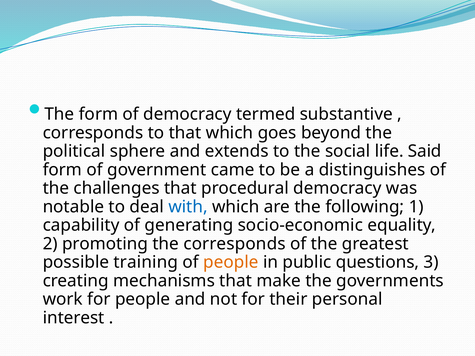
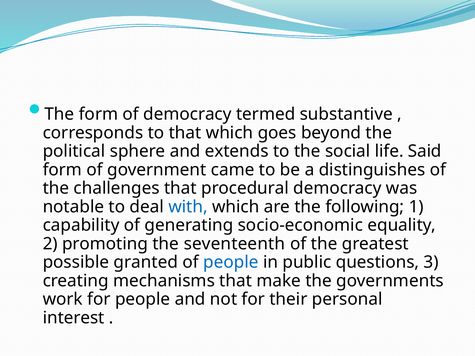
the corresponds: corresponds -> seventeenth (234, 244)
training: training -> granted (146, 262)
people colour: orange -> blue (231, 262)
